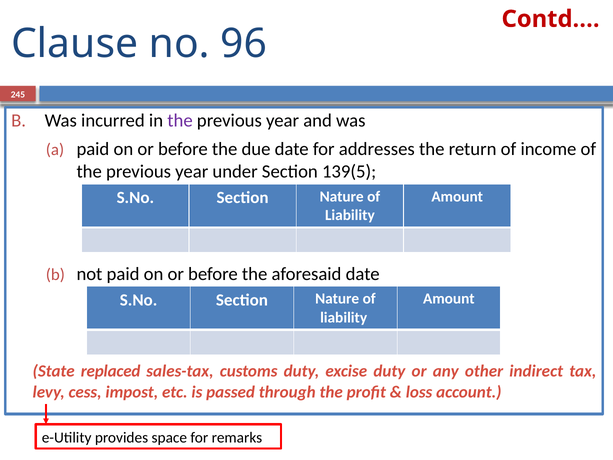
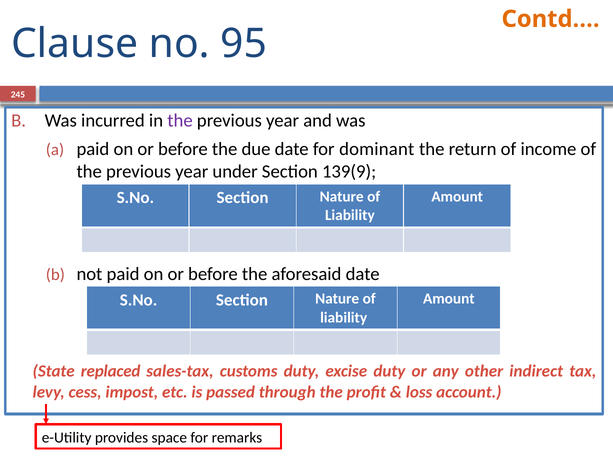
Contd… colour: red -> orange (551, 19)
96: 96 -> 95 (244, 44)
addresses: addresses -> dominant (377, 149)
139(5: 139(5 -> 139(9 (349, 171)
